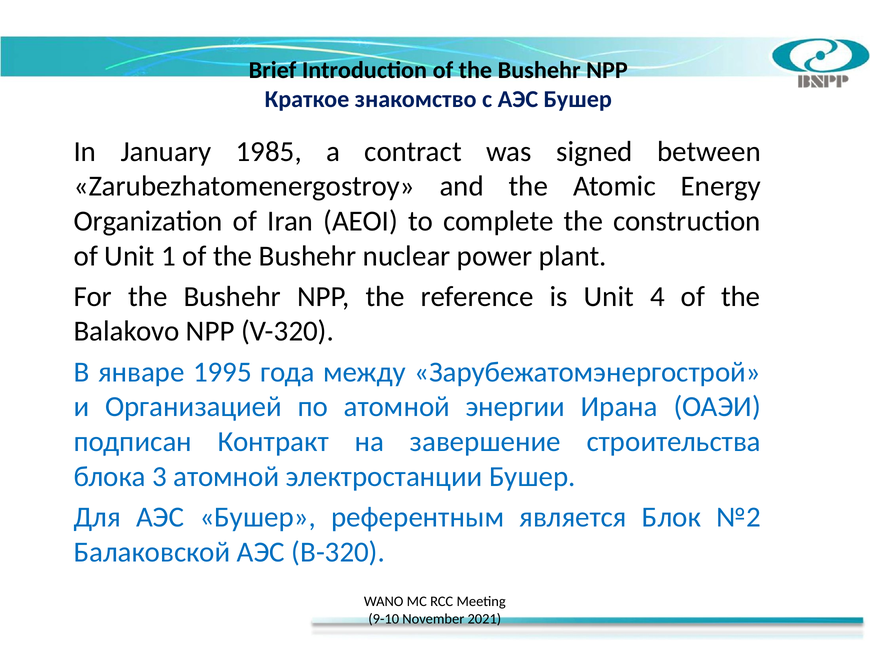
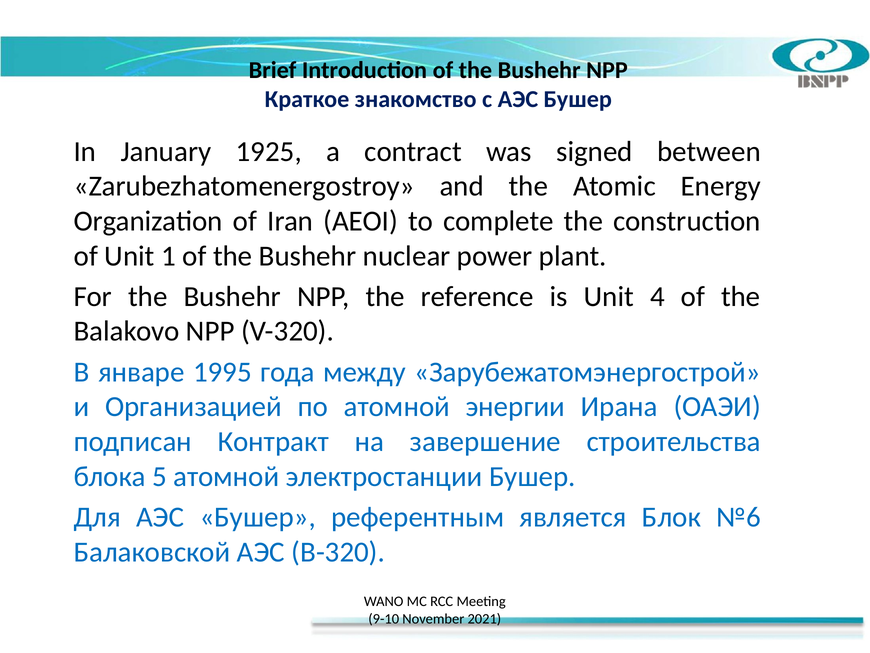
1985: 1985 -> 1925 (269, 151)
3: 3 -> 5 (159, 476)
№2: №2 -> №6 (739, 517)
